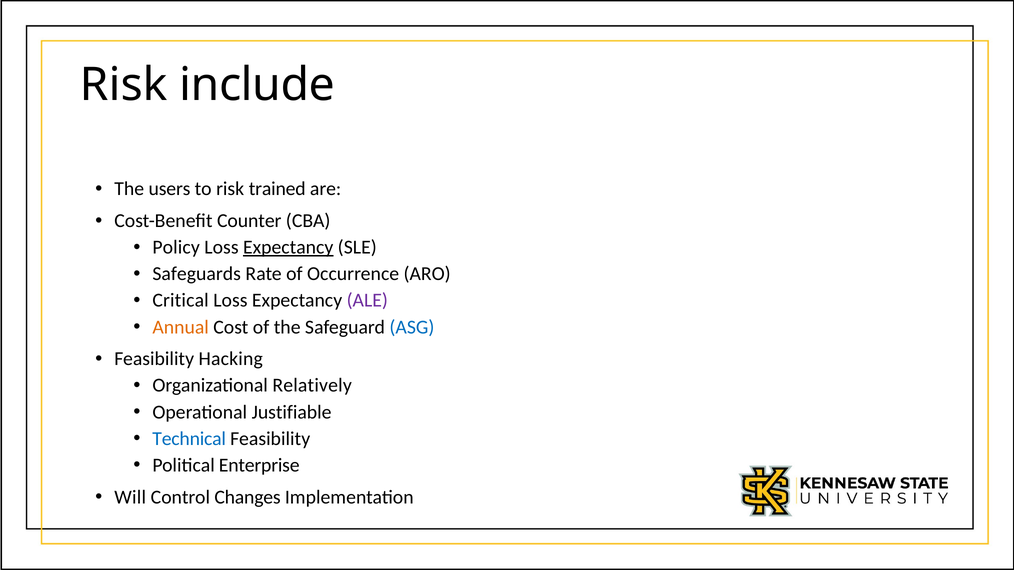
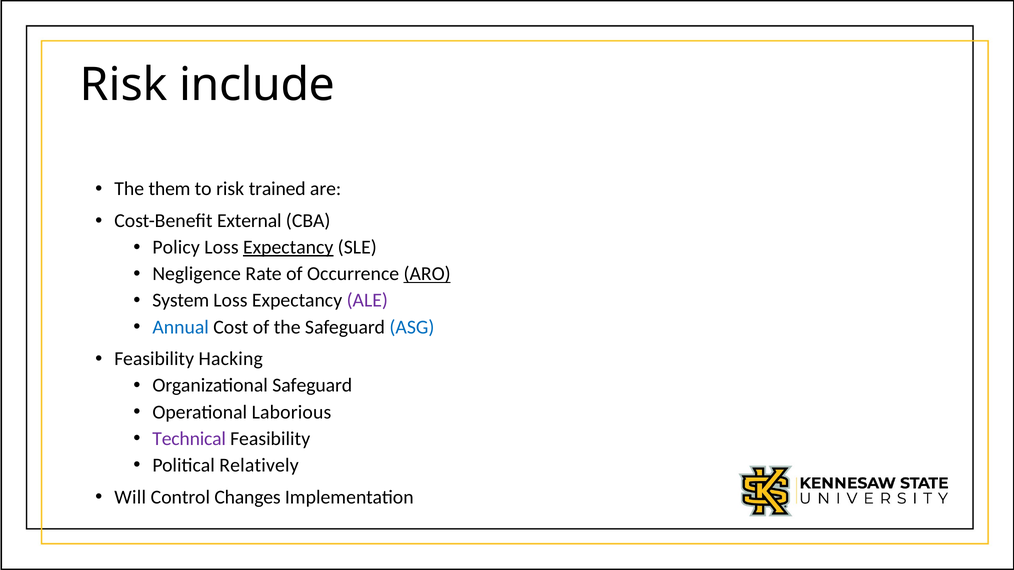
users: users -> them (170, 189)
Counter: Counter -> External (249, 221)
Safeguards: Safeguards -> Negligence (197, 274)
ARO underline: none -> present (427, 274)
Critical: Critical -> System (181, 301)
Annual colour: orange -> blue (181, 327)
Organizational Relatively: Relatively -> Safeguard (312, 386)
Justifiable: Justifiable -> Laborious (291, 412)
Technical colour: blue -> purple (189, 439)
Enterprise: Enterprise -> Relatively (259, 465)
